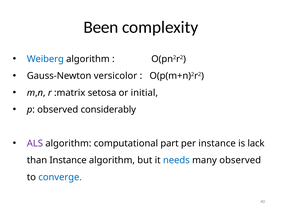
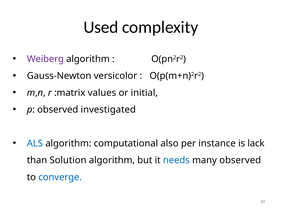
Been: Been -> Used (101, 27)
Weiberg colour: blue -> purple (45, 59)
setosa: setosa -> values (102, 93)
considerably: considerably -> investigated (108, 110)
ALS colour: purple -> blue (35, 144)
part: part -> also (169, 144)
than Instance: Instance -> Solution (68, 161)
